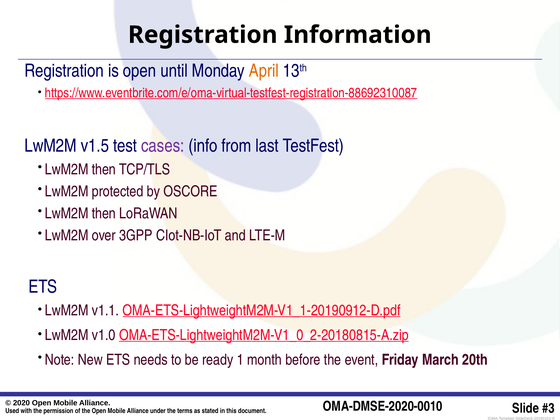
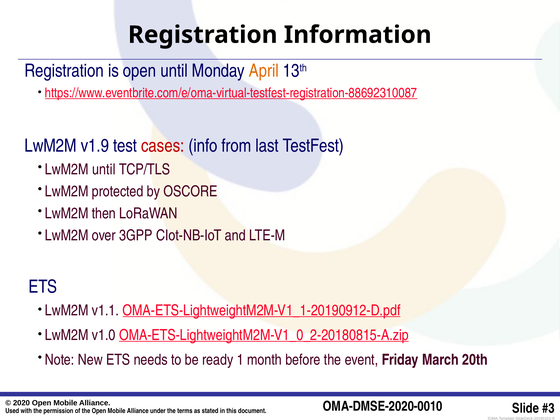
v1.5: v1.5 -> v1.9 (95, 146)
cases colour: purple -> red (163, 146)
then: then -> until (104, 170)
